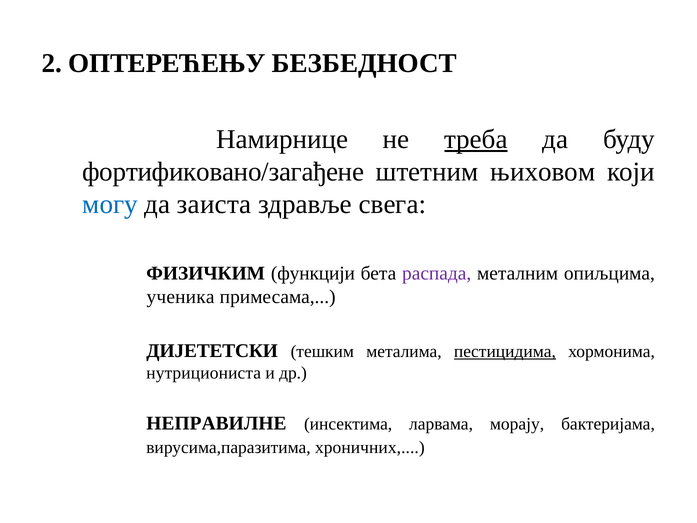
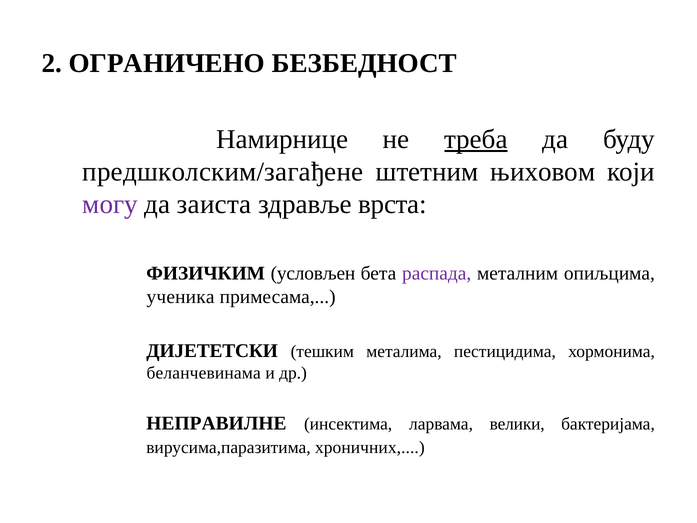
ОПТЕРЕЋЕЊУ: ОПТЕРЕЋЕЊУ -> ОГРАНИЧЕНО (167, 63)
фортификовано/загађене: фортификовано/загађене -> предшколским/загађене (223, 172)
могу colour: blue -> purple (110, 204)
свега: свега -> врста (393, 204)
функцији: функцији -> условљен (313, 273)
пестицидима underline: present -> none (505, 352)
нутрициониста: нутрициониста -> беланчевинама (204, 373)
морају: морају -> велики (517, 424)
